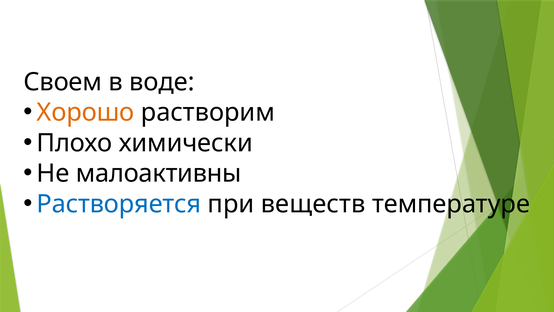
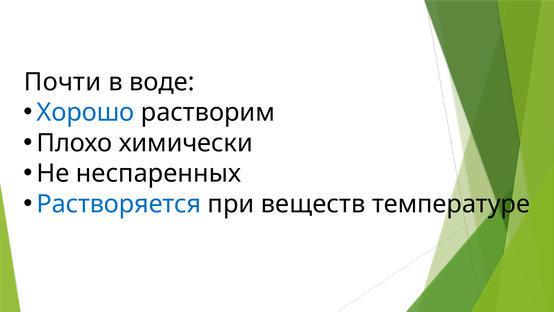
Своем: Своем -> Почти (63, 82)
Хорошо colour: orange -> blue (85, 112)
малоактивны: малоактивны -> неспаренных (159, 173)
